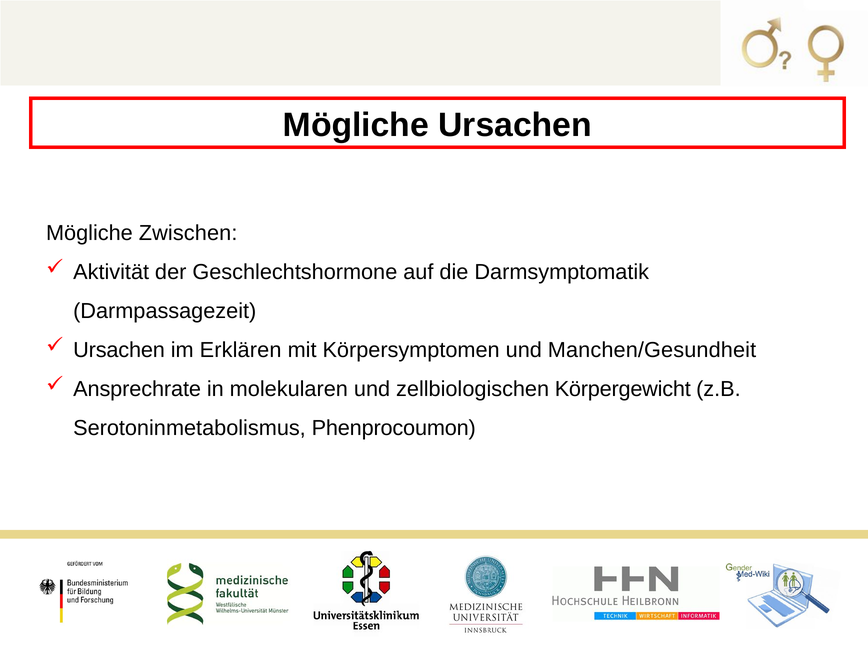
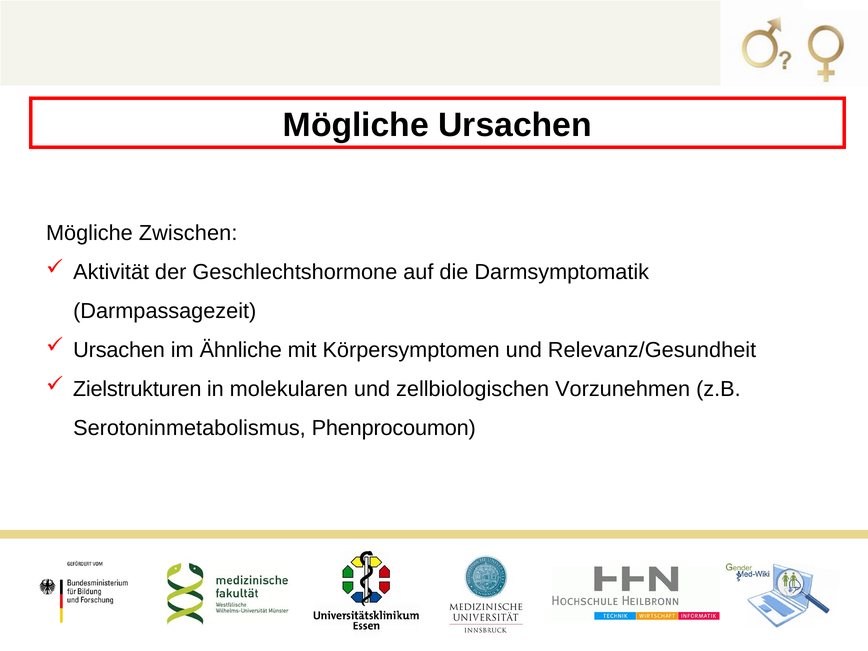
Erklären: Erklären -> Ähnliche (241, 350)
Manchen/Gesundheit: Manchen/Gesundheit -> Relevanz/Gesundheit (652, 350)
Ansprechrate: Ansprechrate -> Zielstrukturen (137, 389)
Körpergewicht: Körpergewicht -> Vorzunehmen (623, 389)
